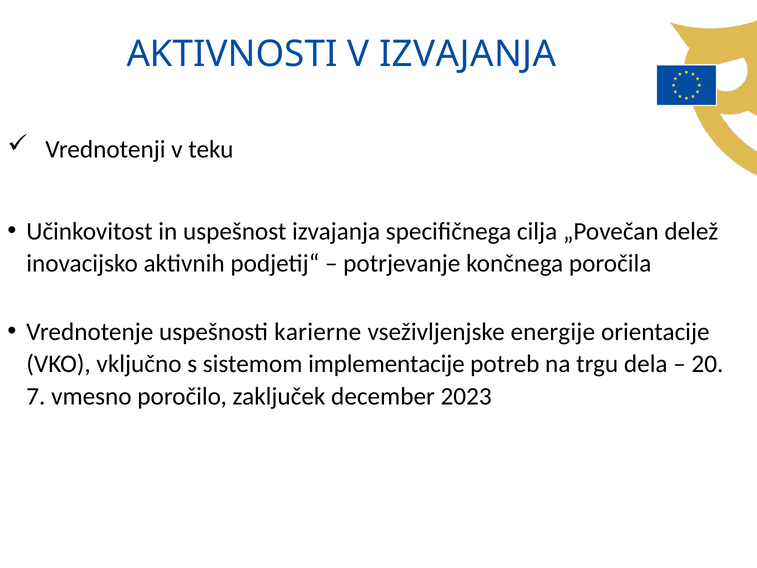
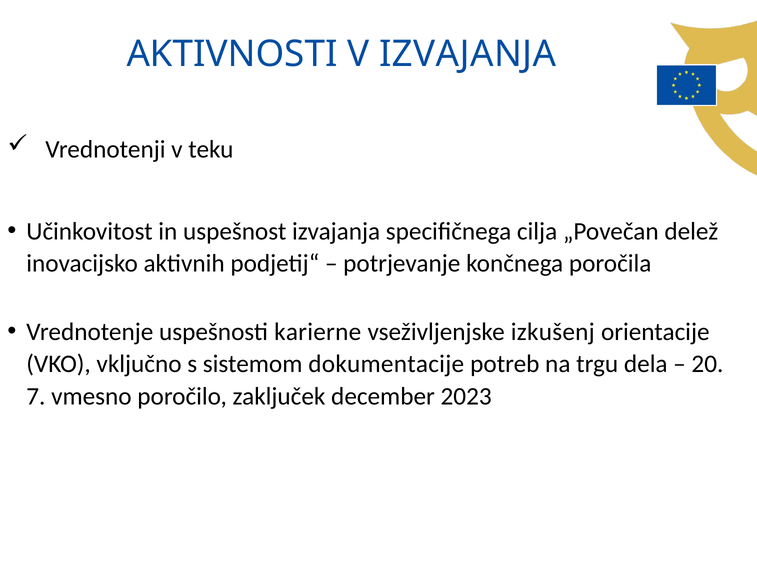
energije: energije -> izkušenj (553, 332)
implementacije: implementacije -> dokumentacije (386, 364)
